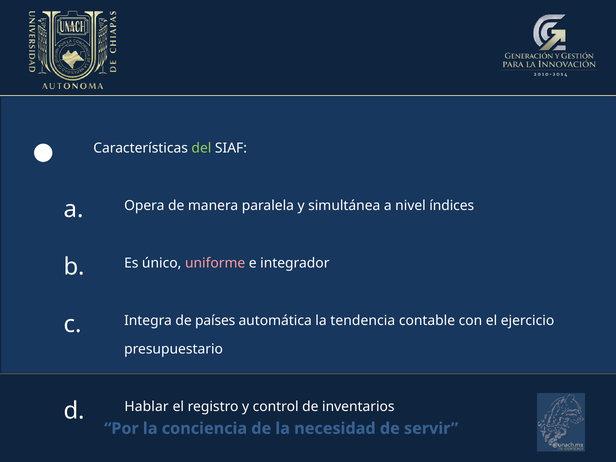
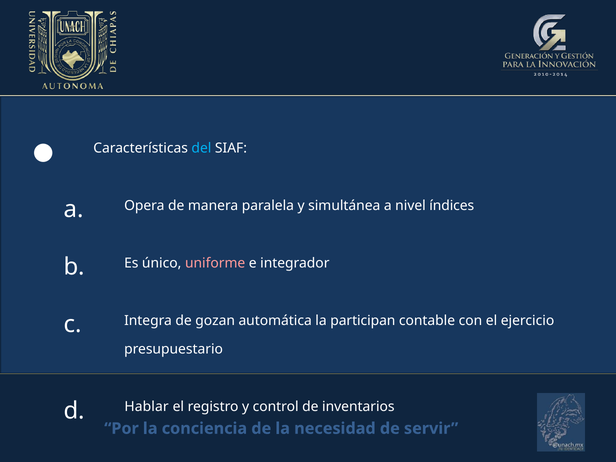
del colour: light green -> light blue (201, 148)
países: países -> gozan (215, 321)
tendencia: tendencia -> participan (363, 321)
